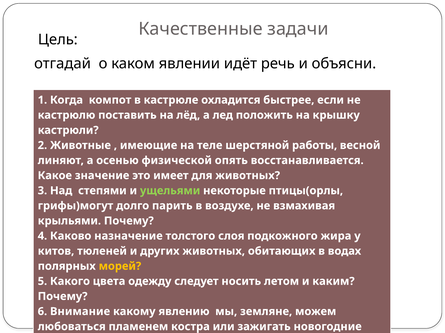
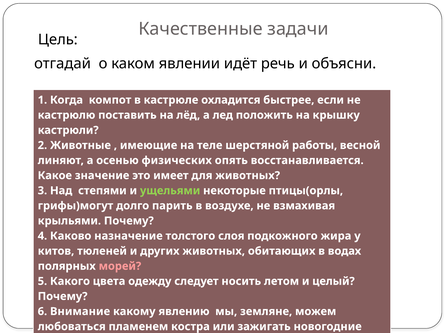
физической: физической -> физических (177, 161)
морей colour: yellow -> pink (120, 267)
каким: каким -> целый (333, 282)
